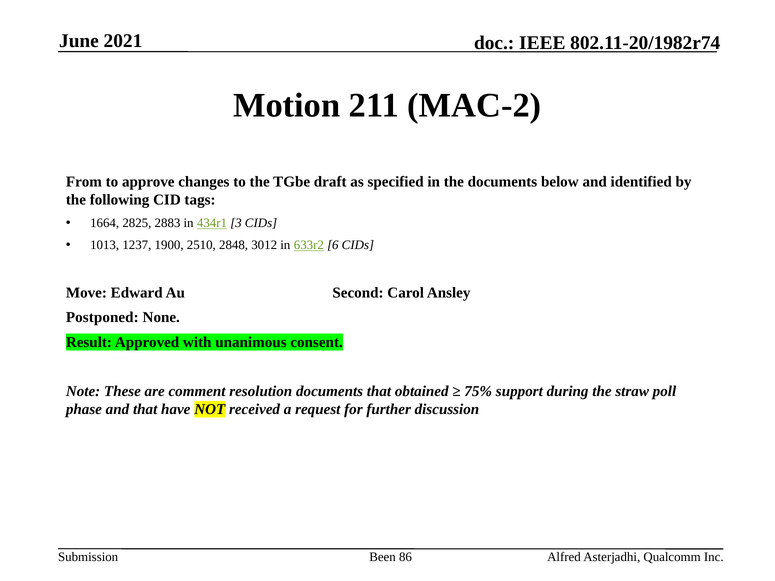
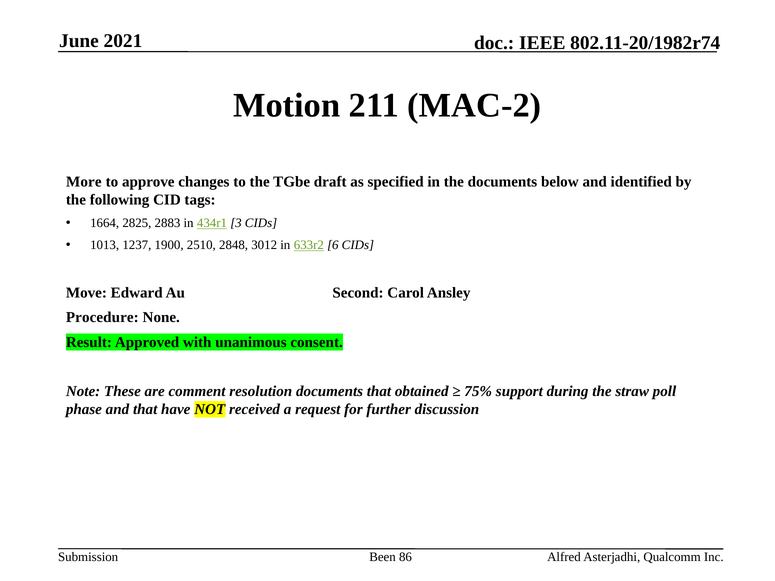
From: From -> More (84, 182)
Postponed: Postponed -> Procedure (102, 318)
